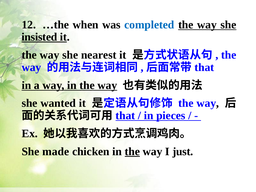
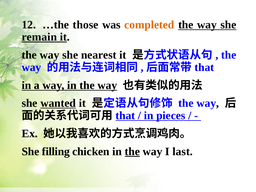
when: when -> those (86, 25)
completed colour: blue -> orange (149, 25)
insisted: insisted -> remain (39, 37)
wanted underline: none -> present (58, 103)
made: made -> filling (56, 151)
just: just -> last (183, 151)
